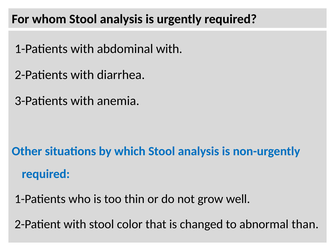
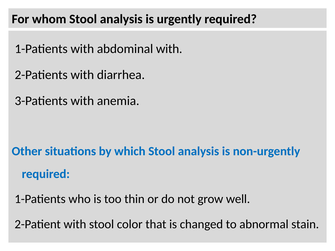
than: than -> stain (305, 224)
